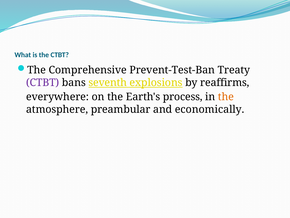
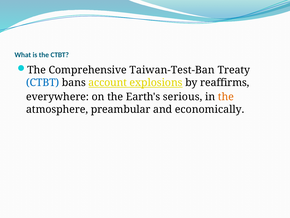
Prevent-Test-Ban: Prevent-Test-Ban -> Taiwan-Test-Ban (172, 70)
CTBT colour: purple -> blue (43, 82)
seventh: seventh -> account (108, 82)
process: process -> serious (183, 97)
